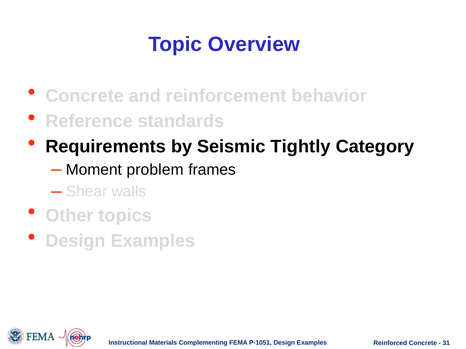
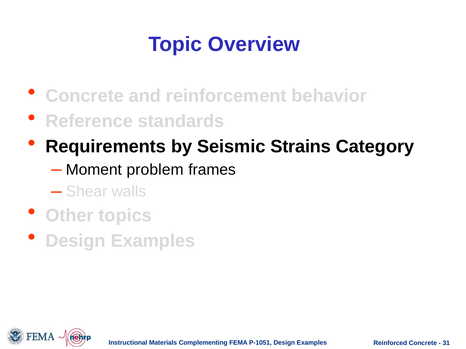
Tightly: Tightly -> Strains (301, 147)
